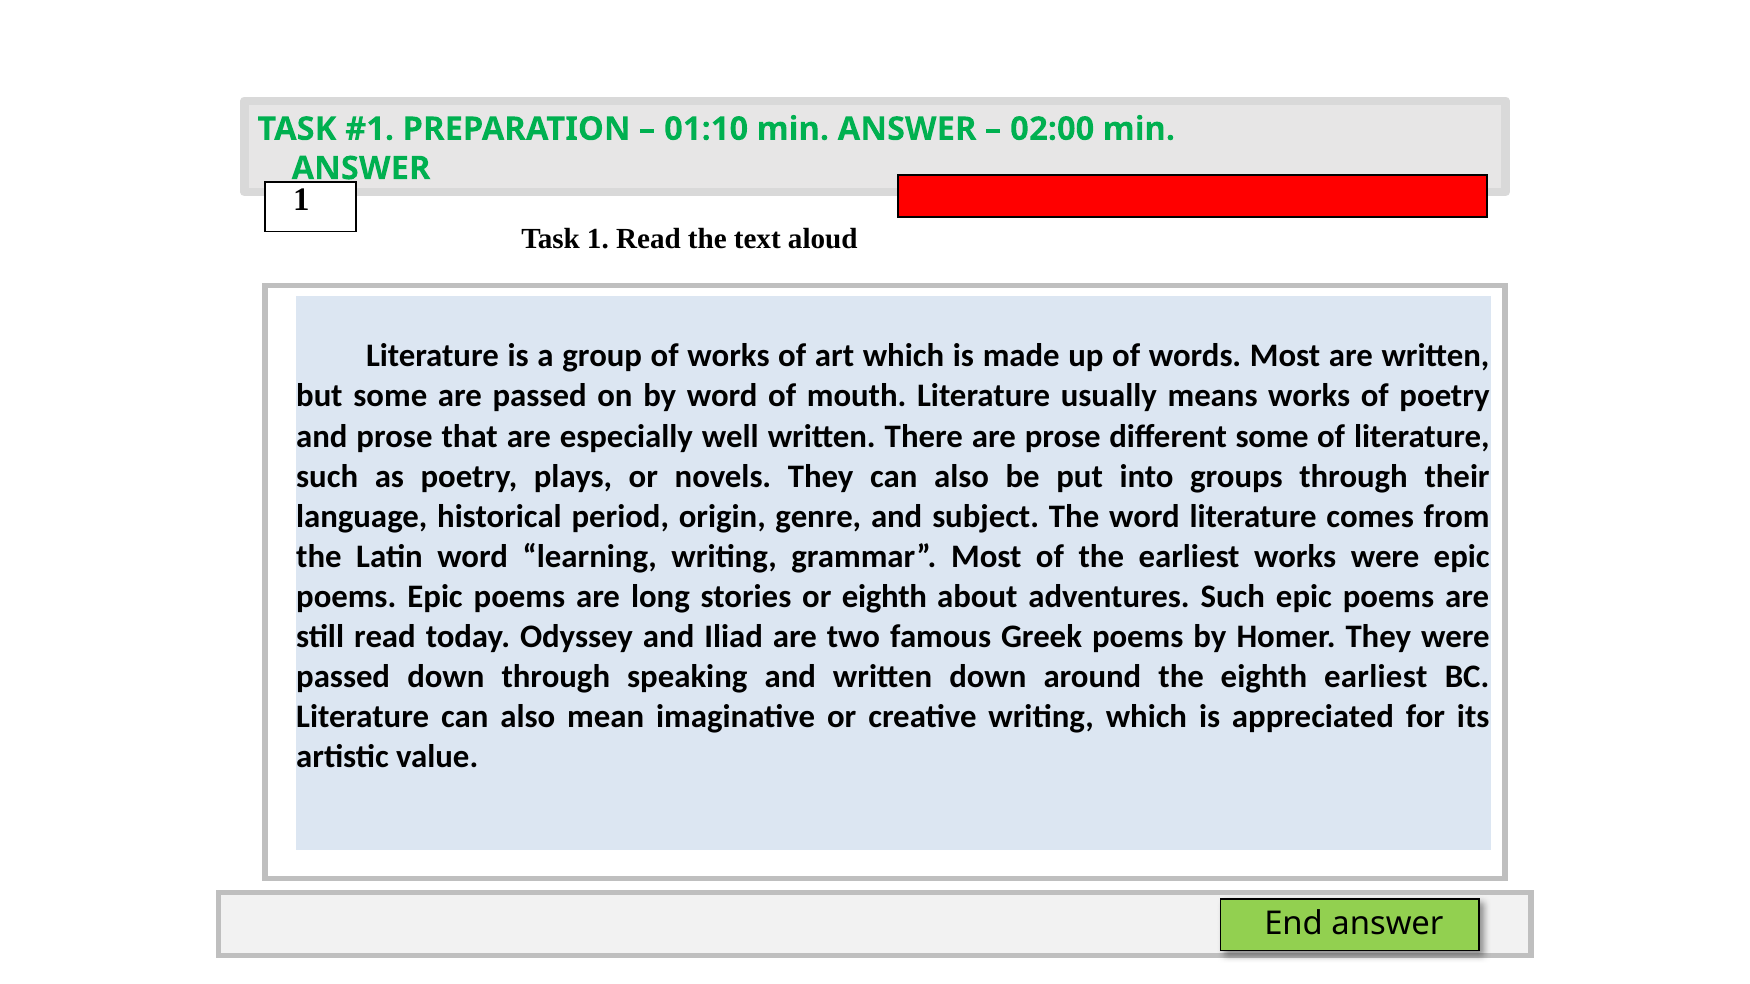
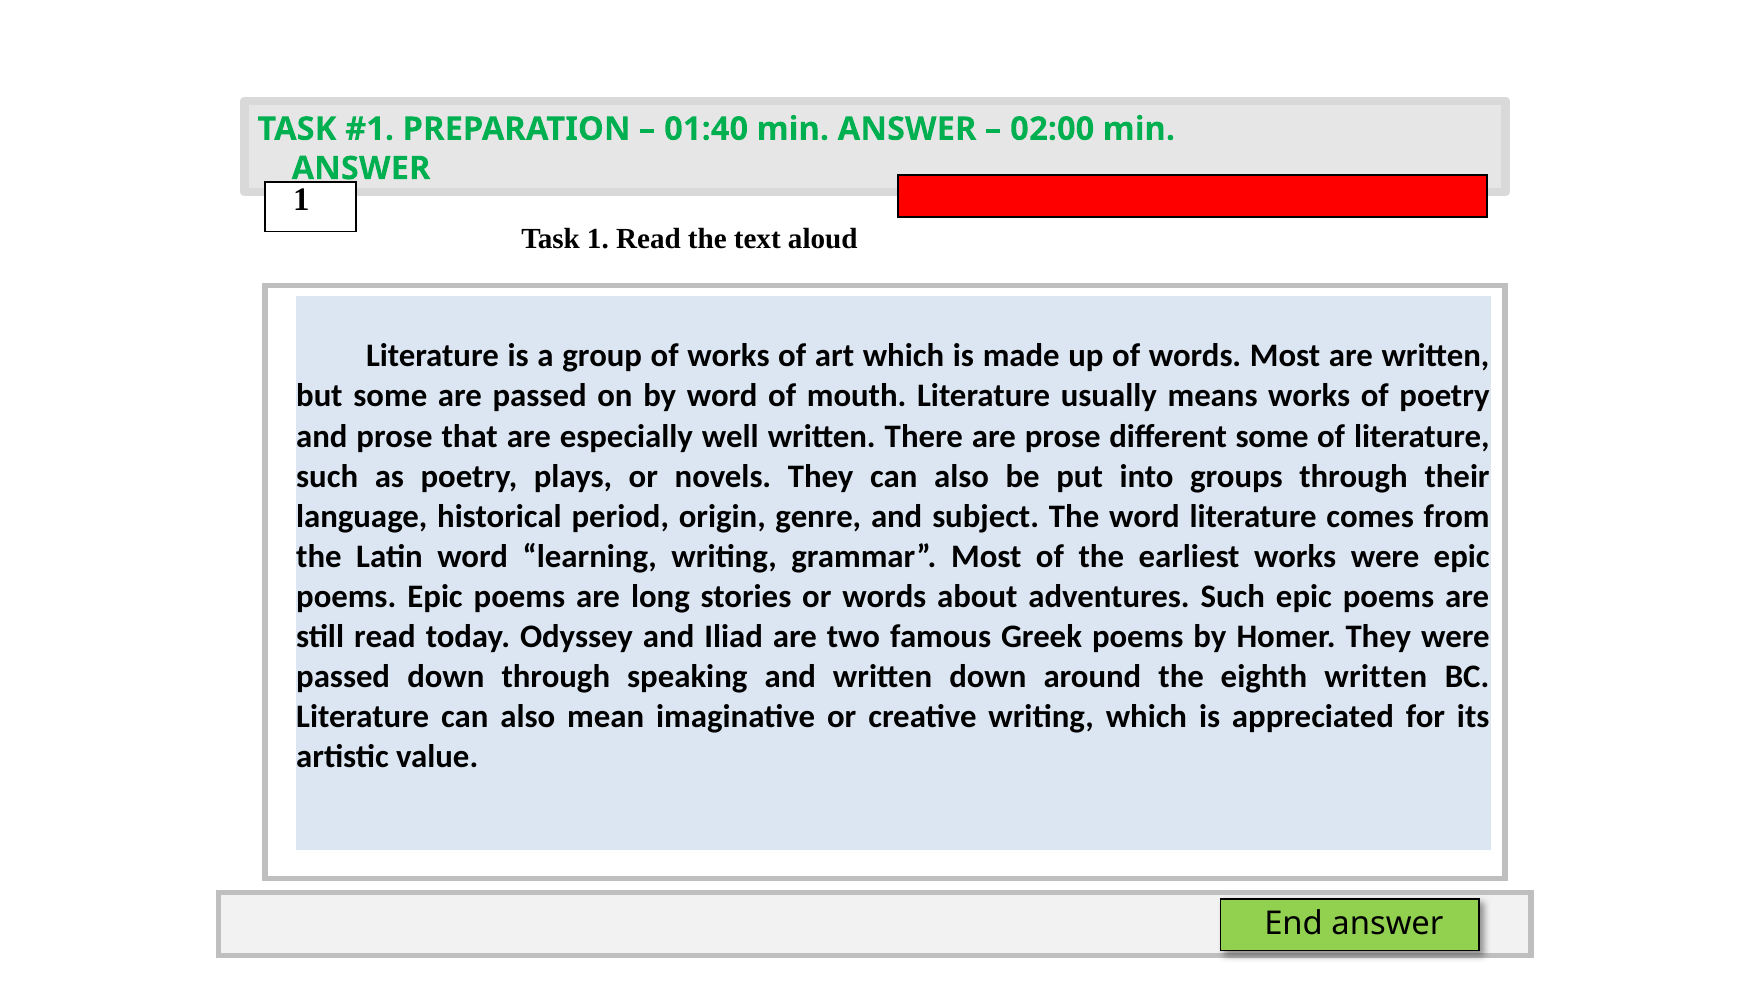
01:10: 01:10 -> 01:40 (706, 129)
or eighth: eighth -> words (884, 597)
eighth earliest: earliest -> written (1376, 677)
